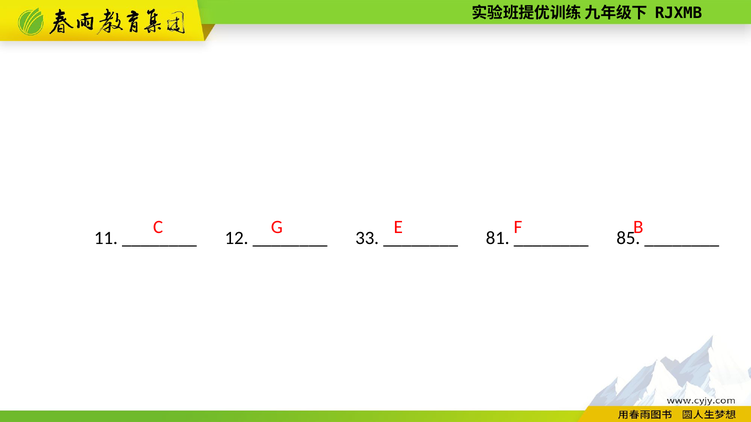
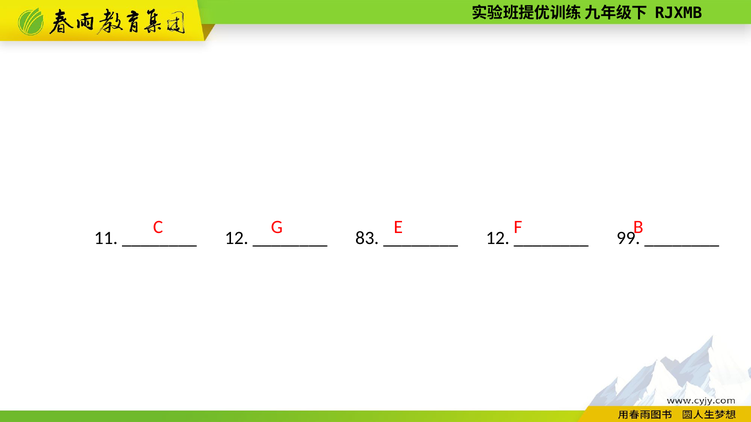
33: 33 -> 83 (367, 239)
81: 81 -> 12 (498, 239)
85: 85 -> 99 (628, 239)
